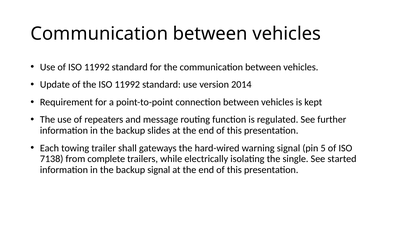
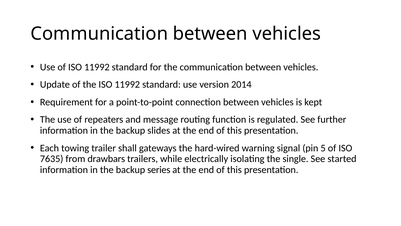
7138: 7138 -> 7635 (52, 159)
complete: complete -> drawbars (106, 159)
backup signal: signal -> series (159, 169)
